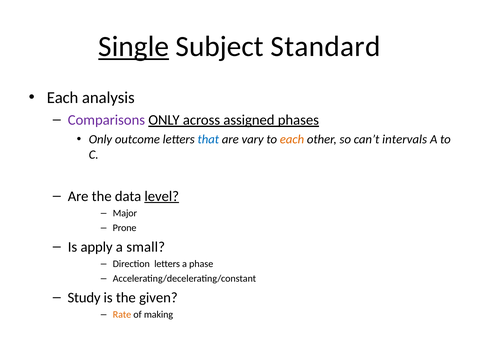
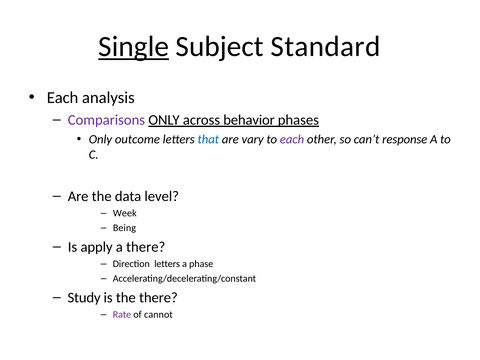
assigned: assigned -> behavior (249, 120)
each colour: orange -> purple (292, 139)
intervals: intervals -> response (405, 139)
level underline: present -> none (162, 196)
Major: Major -> Week (125, 213)
Prone: Prone -> Being (124, 228)
a small: small -> there (146, 247)
the given: given -> there (158, 298)
Rate colour: orange -> purple (122, 315)
making: making -> cannot (158, 315)
